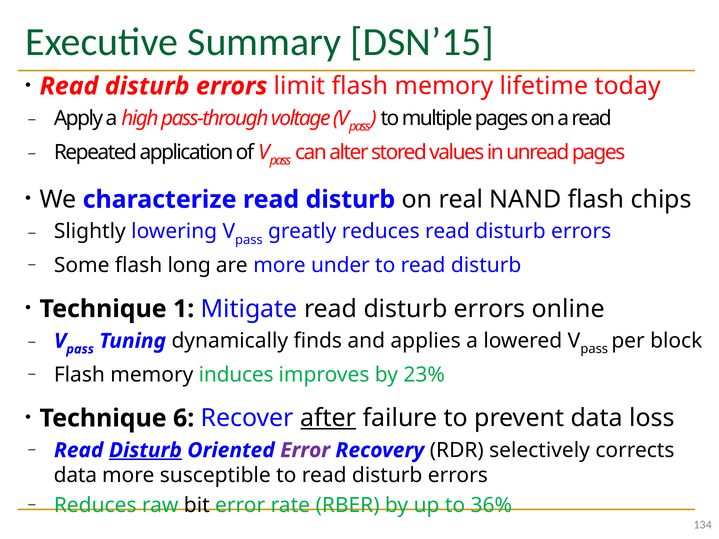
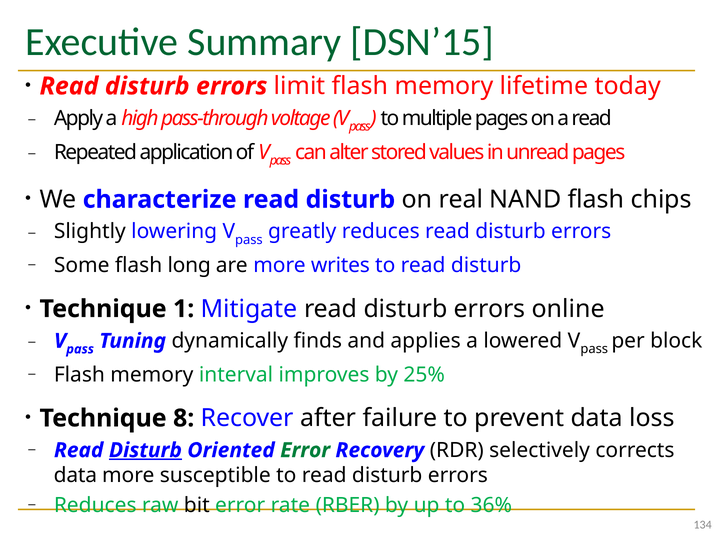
under: under -> writes (340, 266)
induces: induces -> interval (236, 375)
23%: 23% -> 25% (424, 375)
6: 6 -> 8 (184, 418)
after underline: present -> none (328, 418)
Error colour: purple -> green (305, 450)
